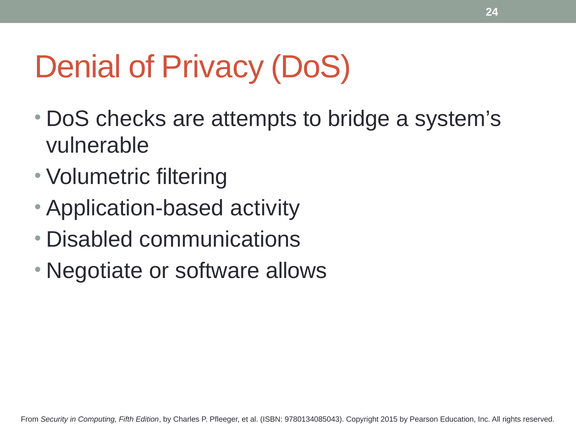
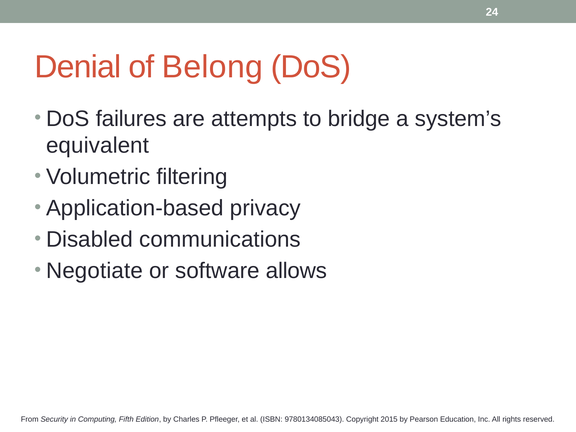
Privacy: Privacy -> Belong (212, 67)
checks: checks -> failures (131, 119)
vulnerable: vulnerable -> equivalent (98, 145)
activity: activity -> privacy (265, 208)
